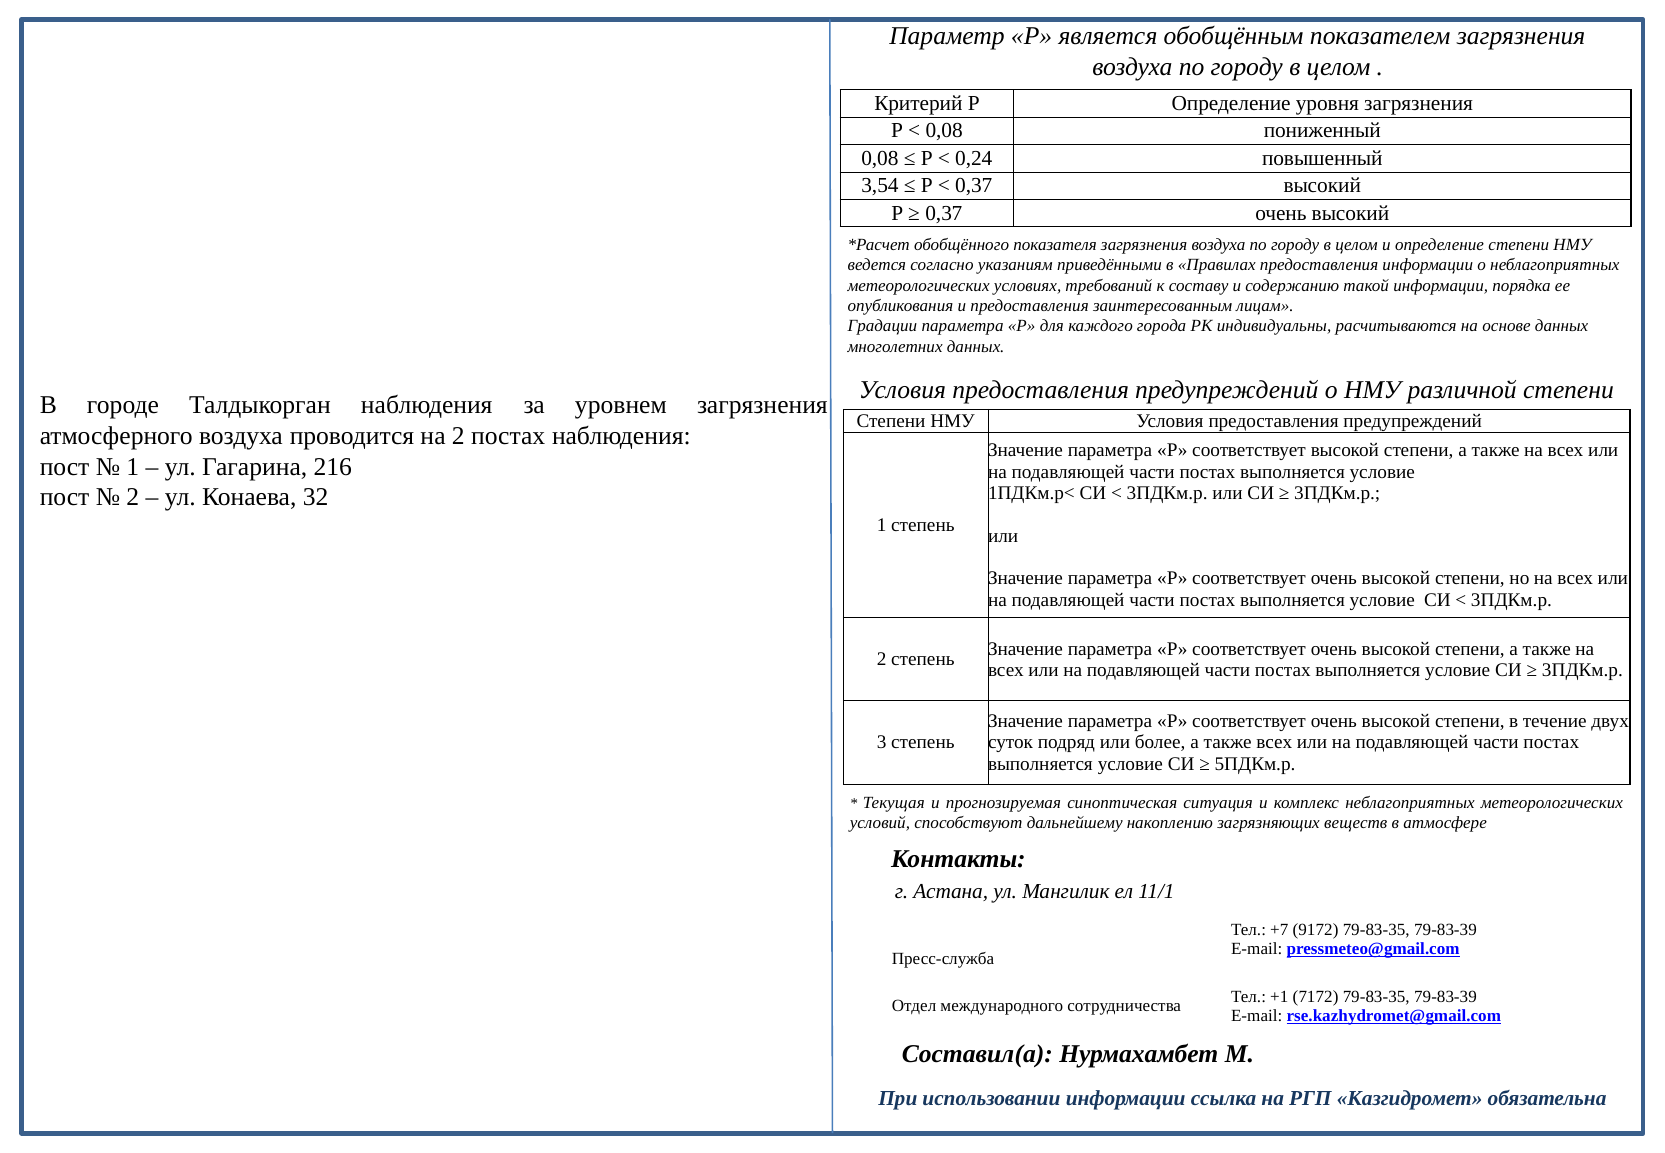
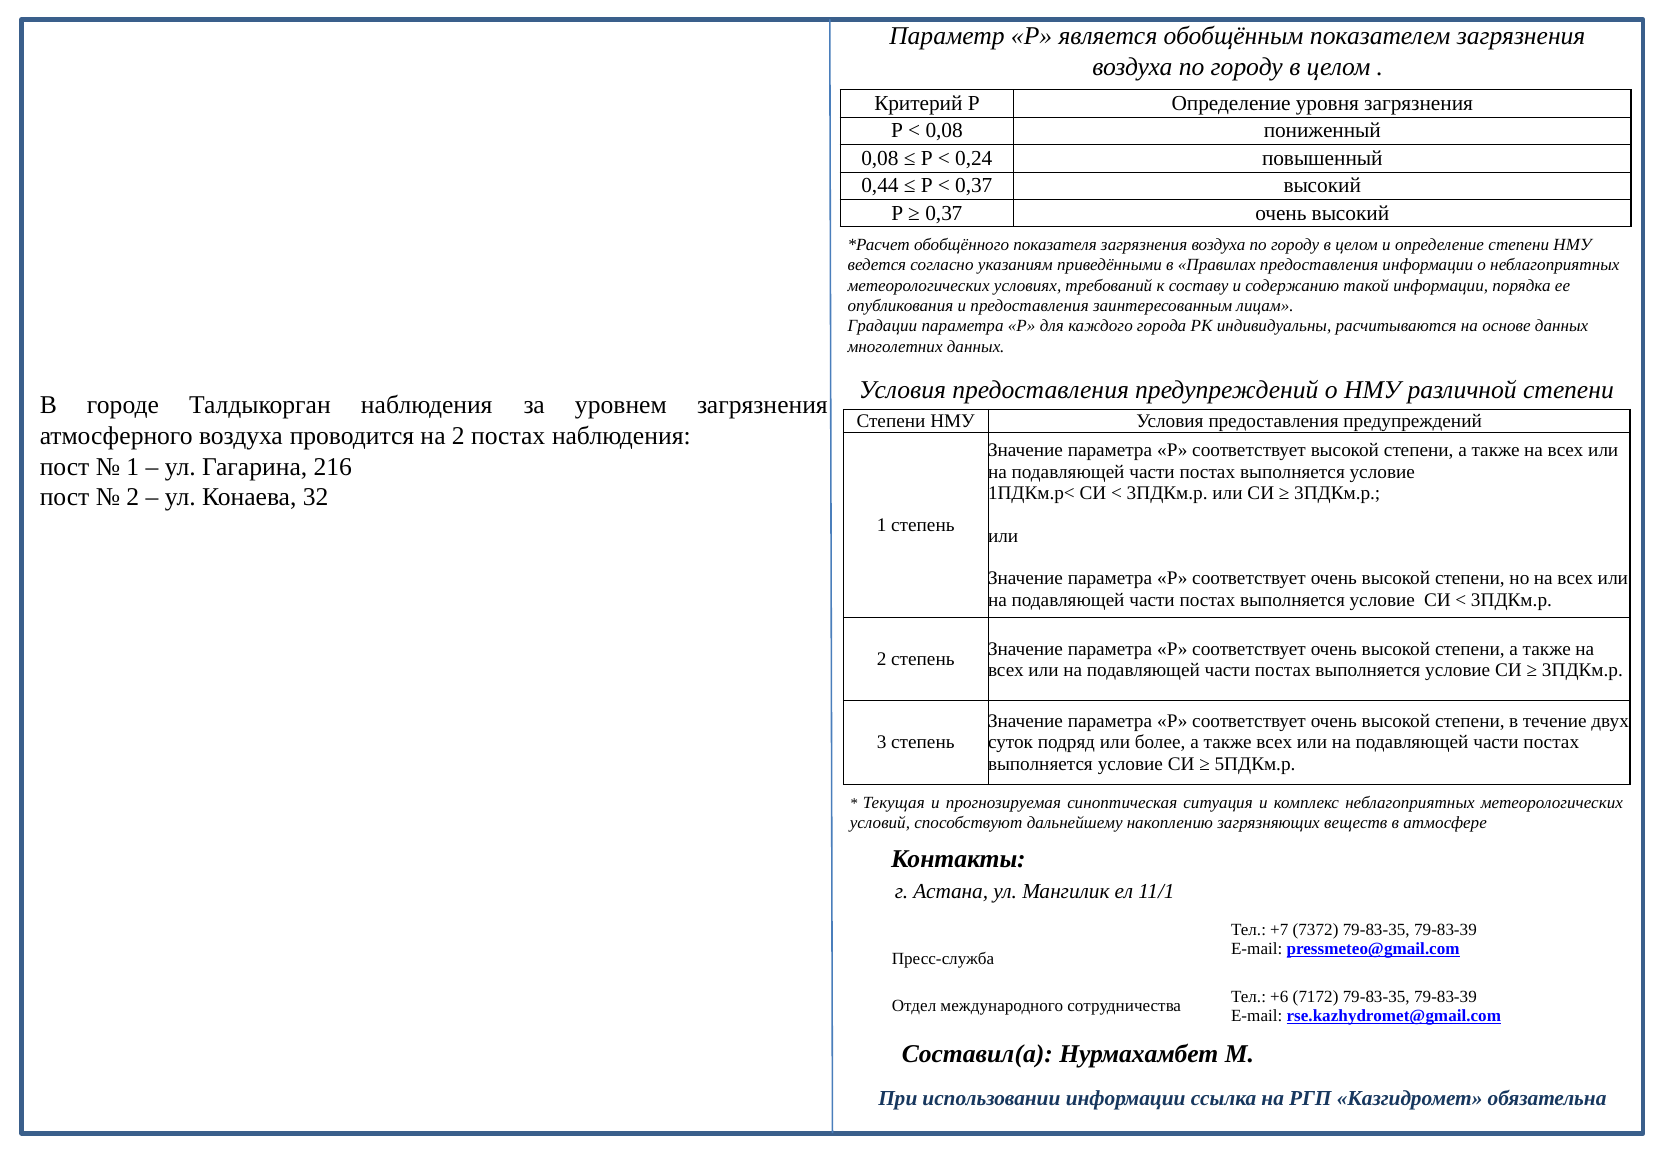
3,54: 3,54 -> 0,44 (880, 185)
9172: 9172 -> 7372 (1316, 930)
+1: +1 -> +6 (1279, 997)
